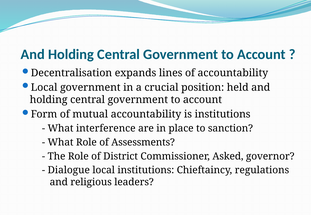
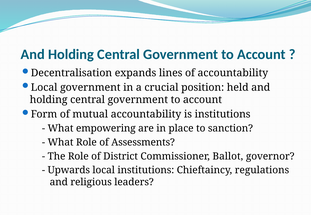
interference: interference -> empowering (106, 129)
Asked: Asked -> Ballot (228, 156)
Dialogue: Dialogue -> Upwards (69, 170)
